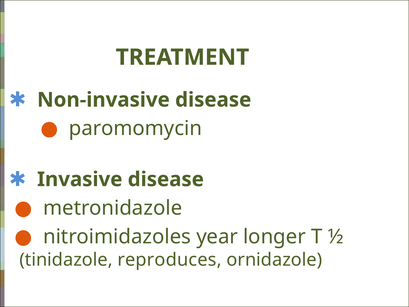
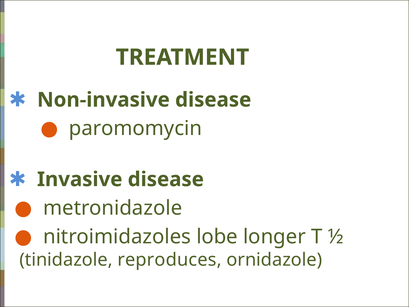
year: year -> lobe (217, 237)
